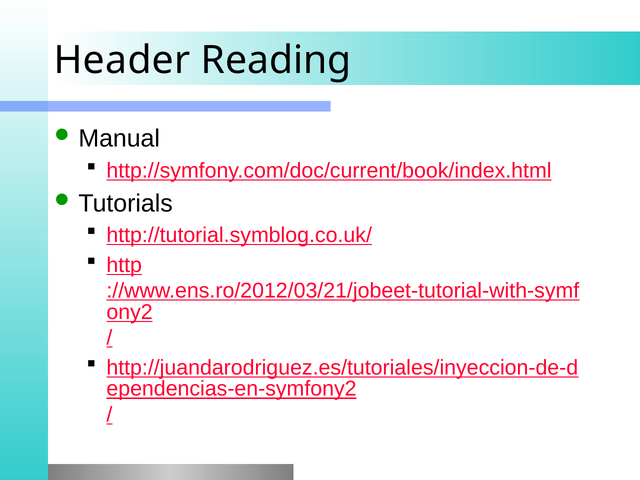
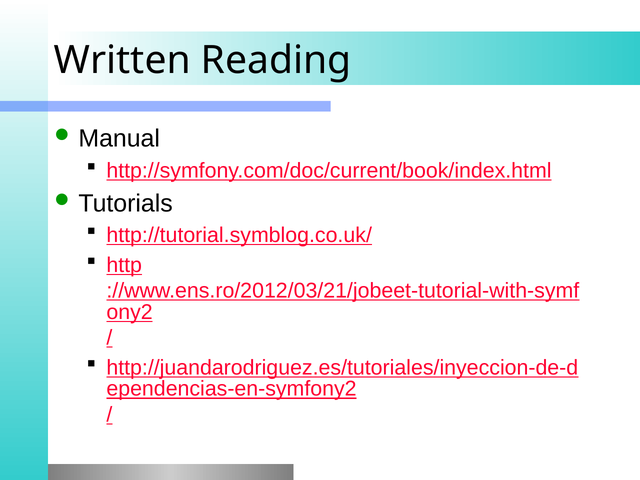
Header: Header -> Written (122, 60)
